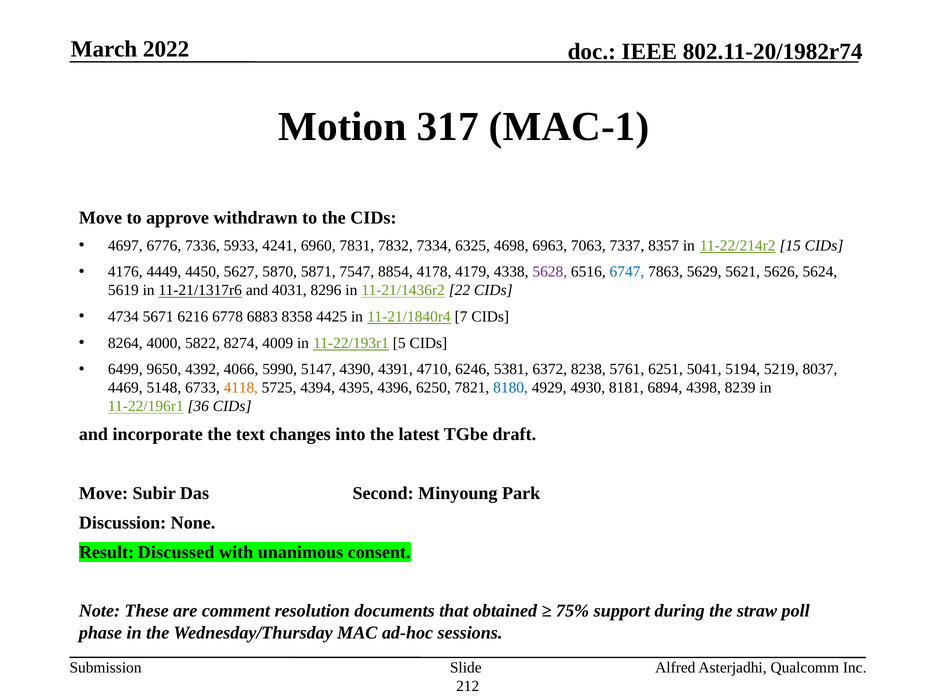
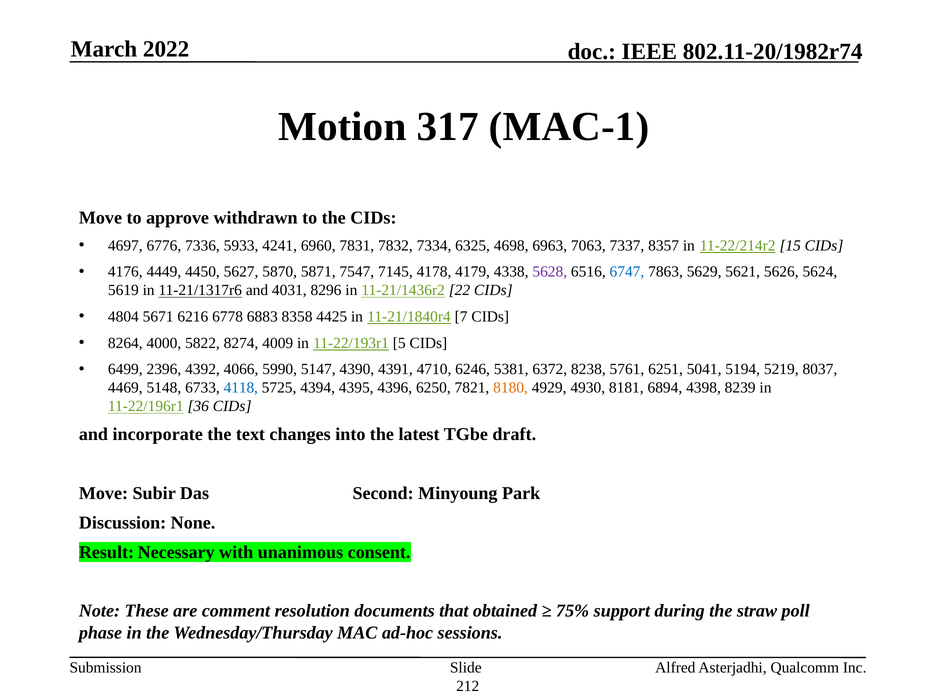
8854: 8854 -> 7145 (395, 272)
4734: 4734 -> 4804 (123, 317)
9650: 9650 -> 2396 (164, 369)
4118 colour: orange -> blue (241, 388)
8180 colour: blue -> orange (511, 388)
Discussed: Discussed -> Necessary (176, 552)
